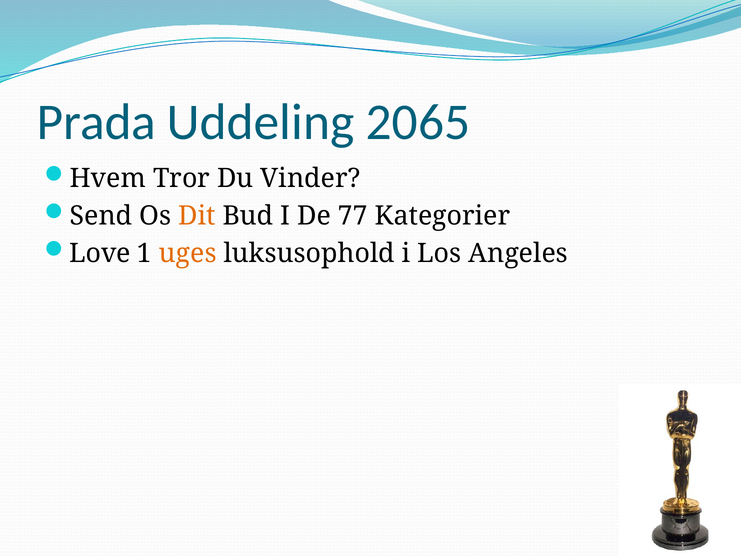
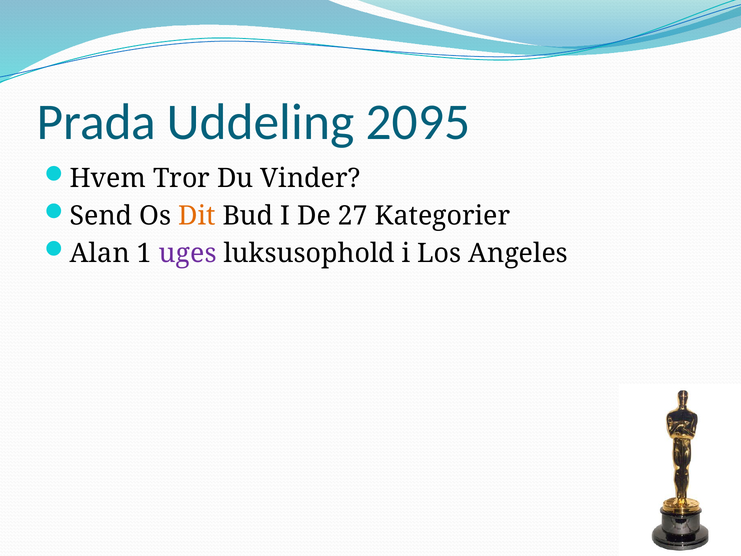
2065: 2065 -> 2095 (418, 122)
77: 77 -> 27 (353, 216)
Love: Love -> Alan (100, 253)
uges colour: orange -> purple (188, 253)
